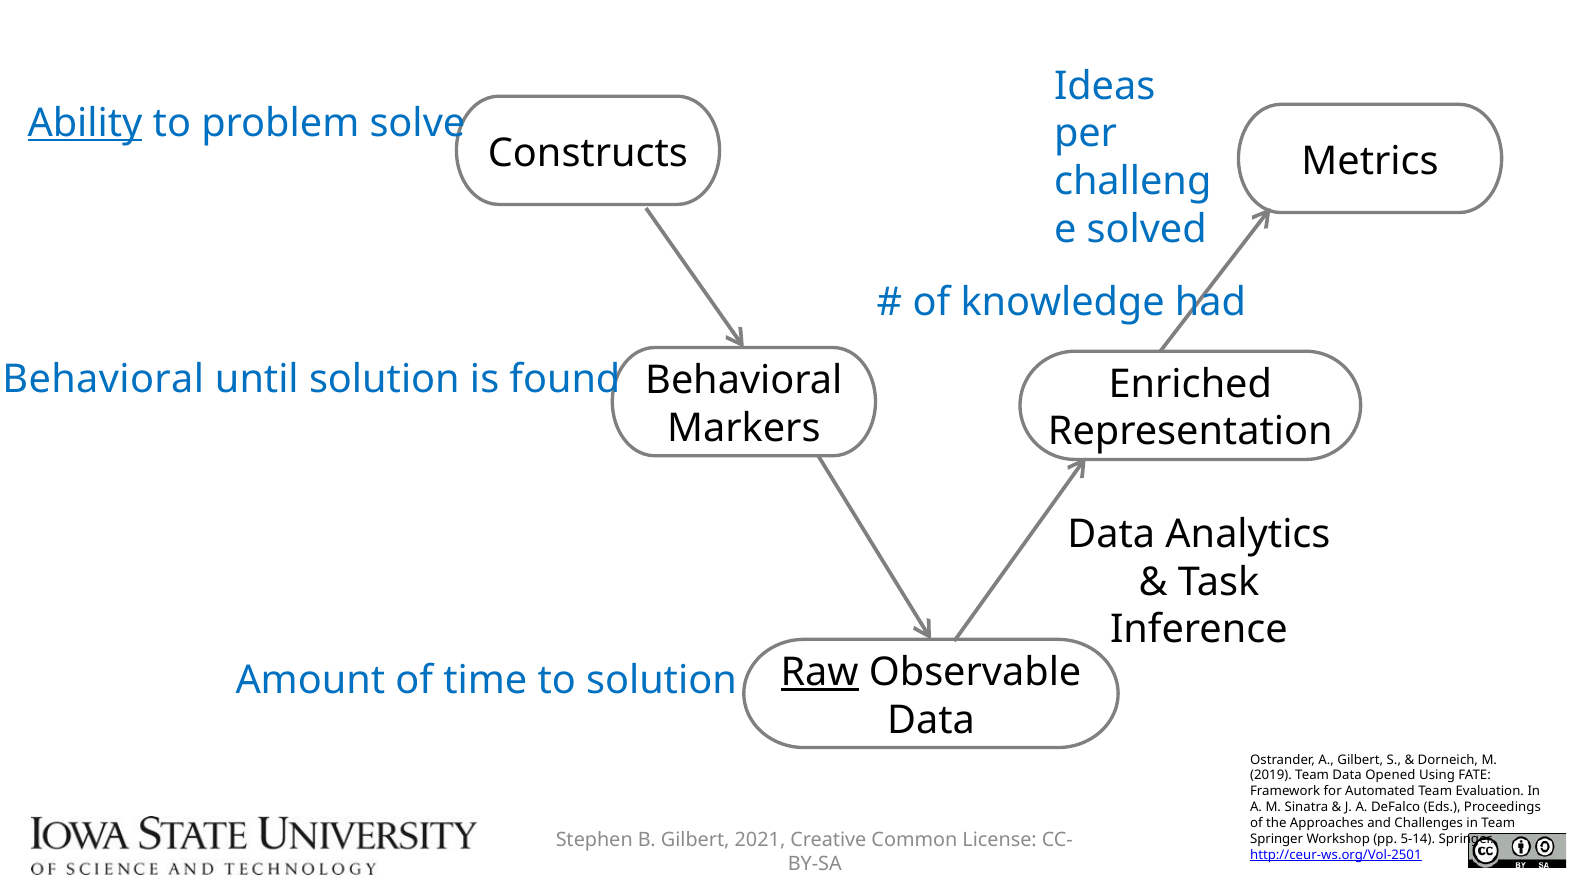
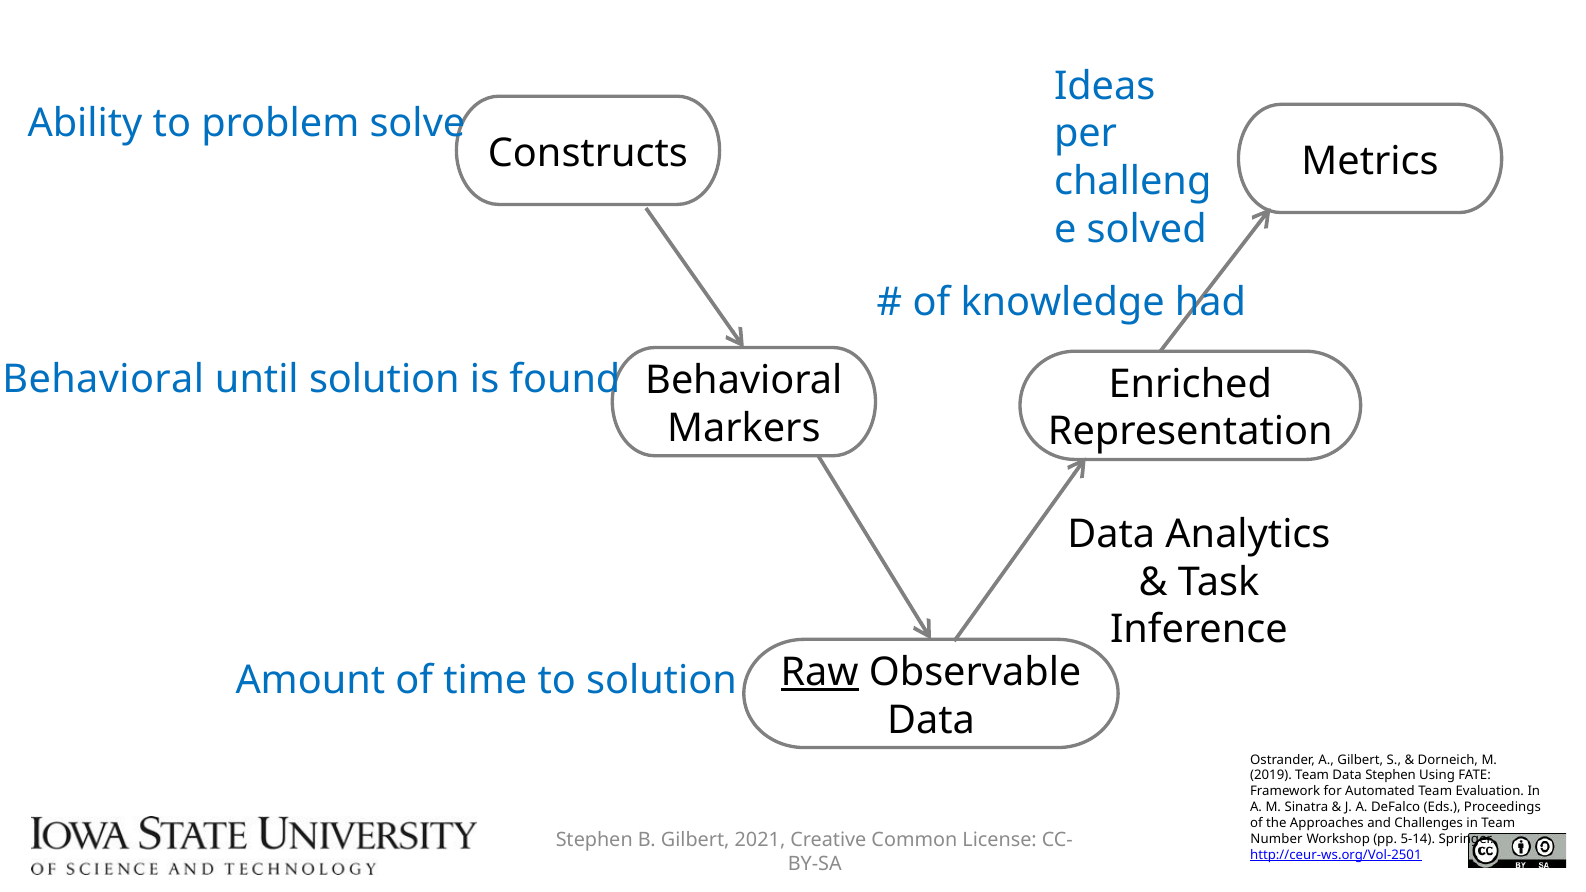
Ability underline: present -> none (85, 123)
Data Opened: Opened -> Stephen (1391, 776)
Springer: Springer -> Number (1277, 839)
